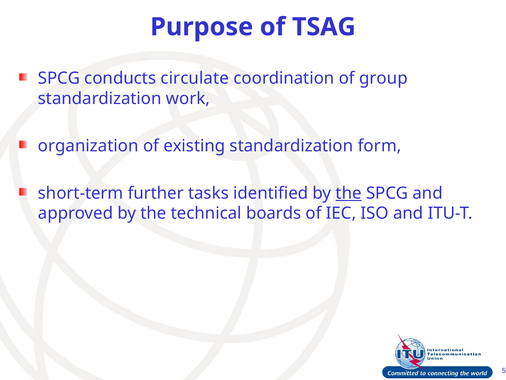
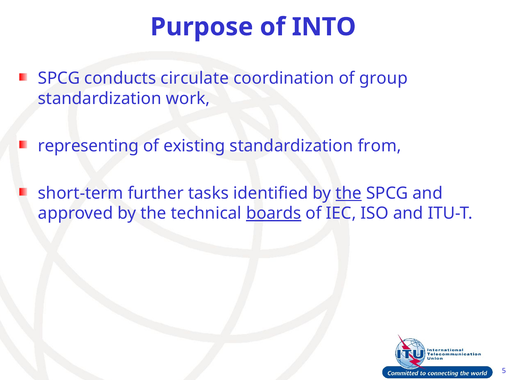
TSAG: TSAG -> INTO (324, 27)
organization: organization -> representing (88, 146)
form: form -> from (380, 146)
boards underline: none -> present (274, 213)
